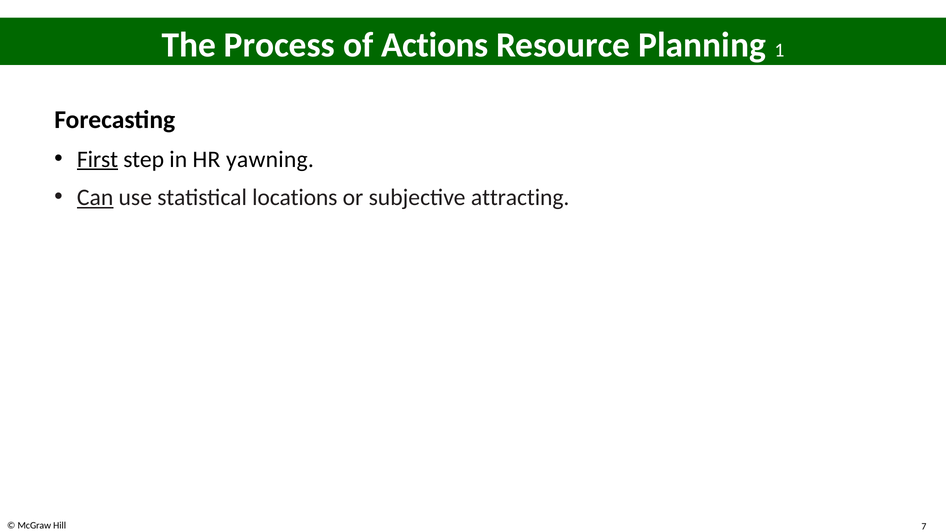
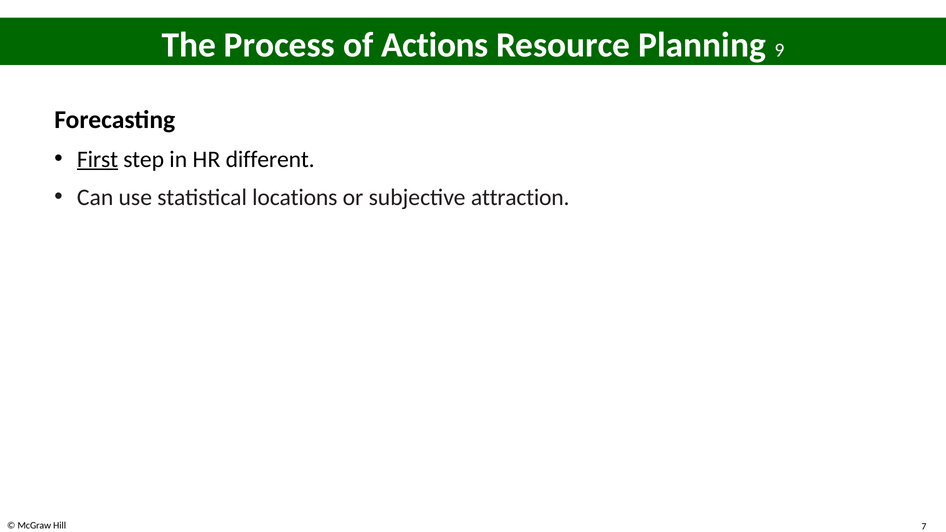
1: 1 -> 9 (779, 50)
yawning: yawning -> different (270, 159)
Can underline: present -> none (95, 197)
attracting: attracting -> attraction (520, 197)
